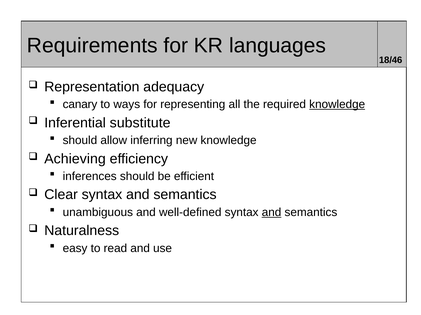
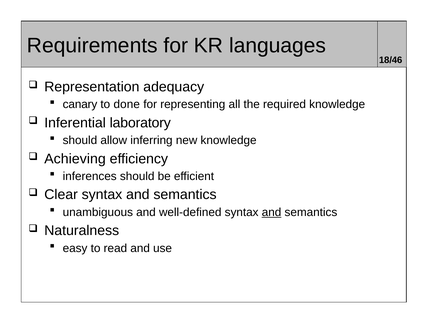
ways: ways -> done (127, 105)
knowledge underline: present -> none (337, 105)
substitute: substitute -> laboratory (140, 123)
